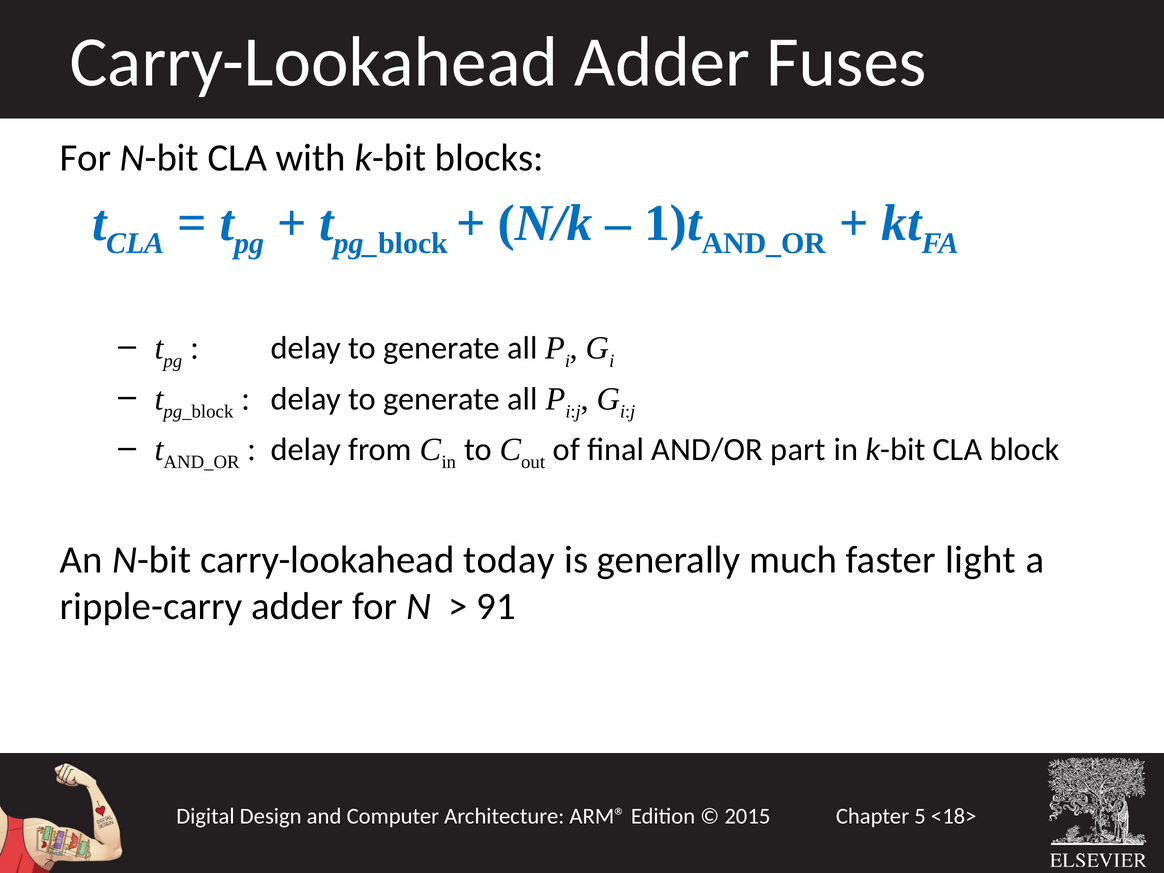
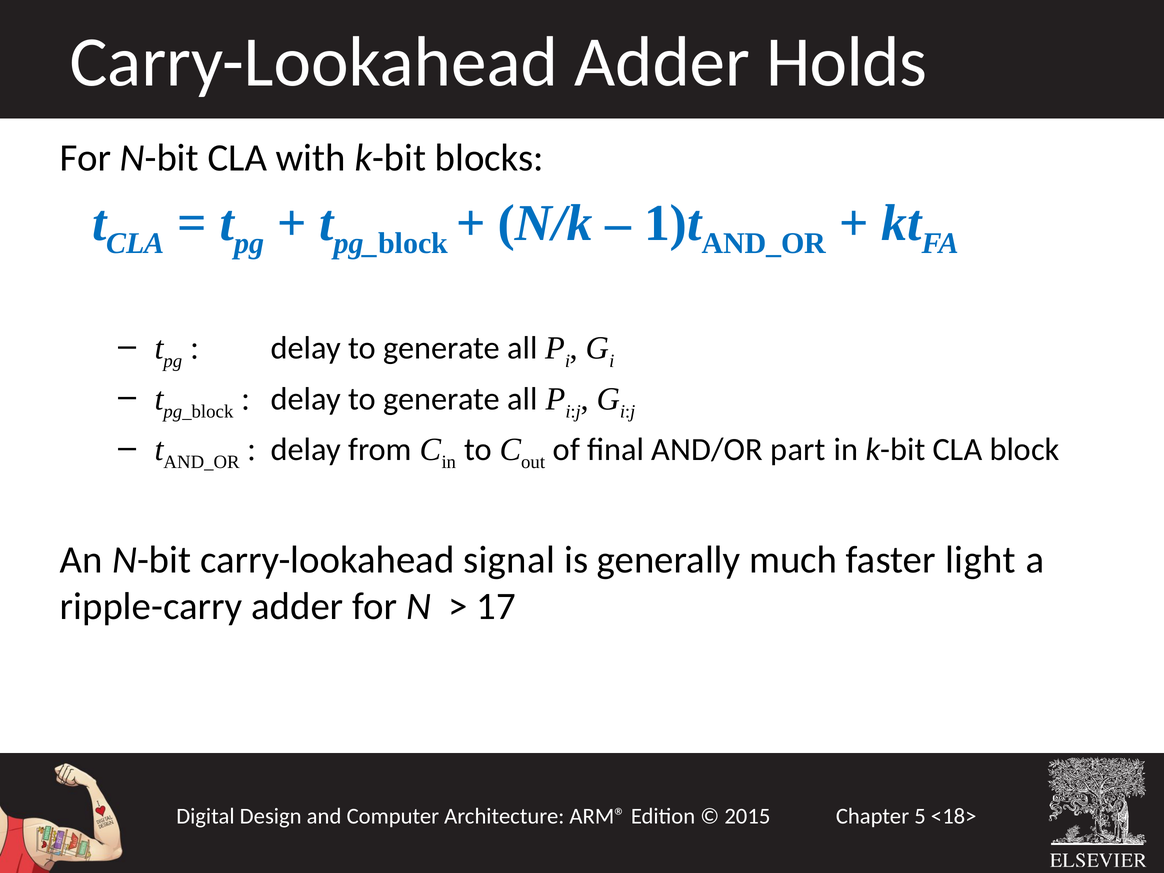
Fuses: Fuses -> Holds (847, 62)
today: today -> signal (509, 560)
91: 91 -> 17 (496, 607)
